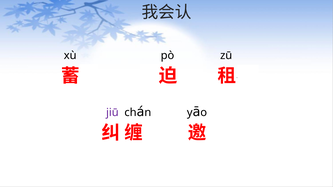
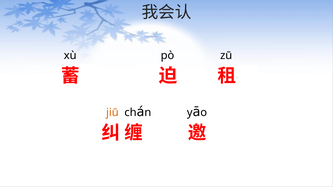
jiū colour: purple -> orange (112, 113)
